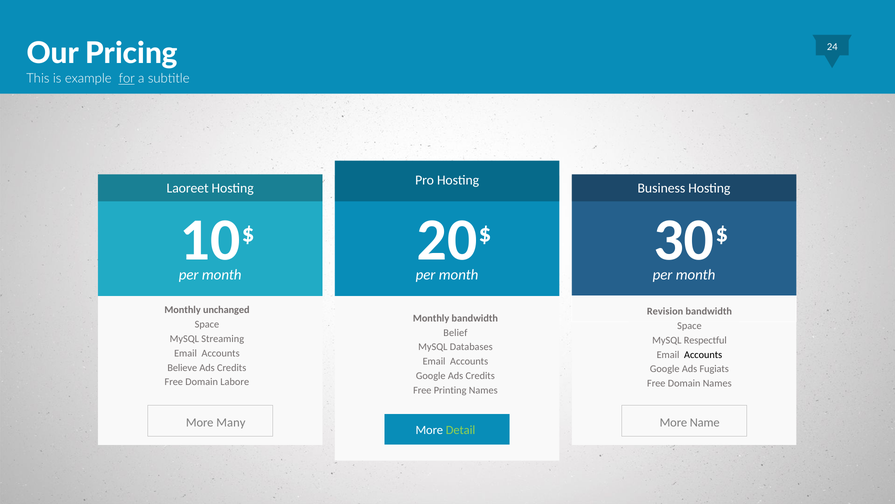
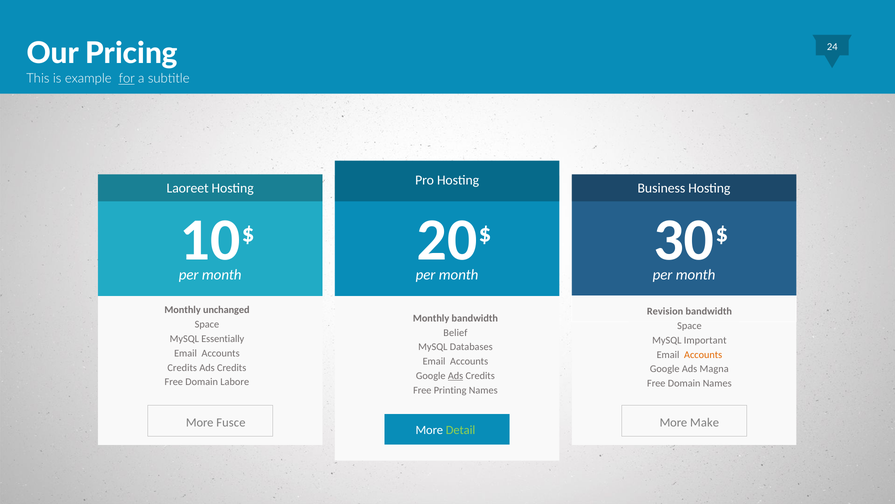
Streaming: Streaming -> Essentially (223, 339)
Respectful: Respectful -> Important (705, 340)
Accounts colour: black -> orange (703, 354)
Believe: Believe -> Credits (182, 367)
Fugiats: Fugiats -> Magna (714, 369)
Ads underline: none -> present (456, 375)
Many: Many -> Fusce (231, 422)
Name: Name -> Make (705, 422)
